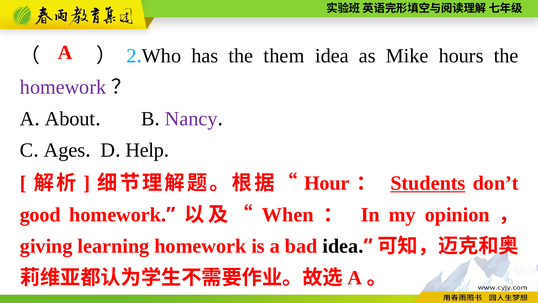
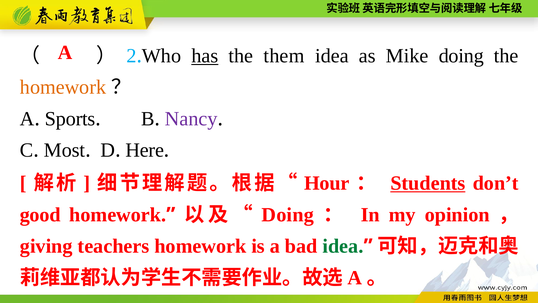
has underline: none -> present (205, 56)
Mike hours: hours -> doing (461, 56)
homework colour: purple -> orange (63, 87)
About: About -> Sports (70, 119)
Ages: Ages -> Most (65, 150)
Help: Help -> Here (145, 150)
When: When -> Doing (288, 214)
learning: learning -> teachers (113, 246)
idea colour: black -> green (343, 246)
